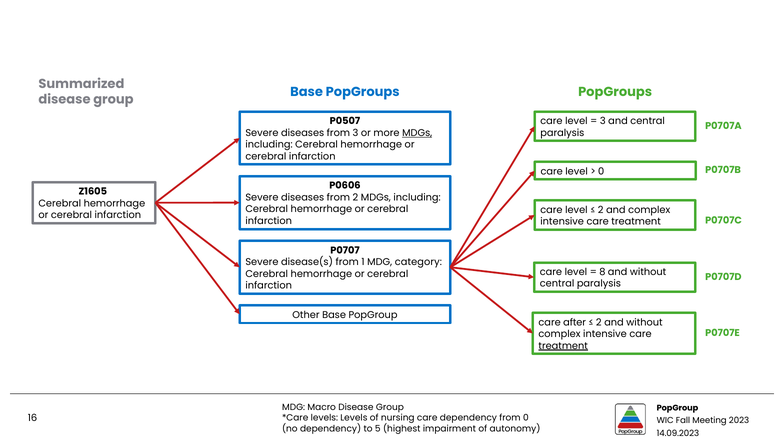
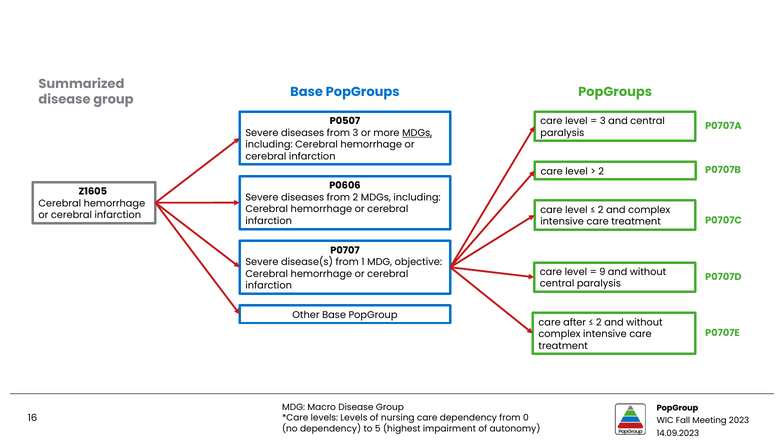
0: 0 -> 2 (601, 171)
category: category -> objective (418, 262)
8: 8 -> 9 (602, 272)
treatment underline: present -> none (563, 346)
